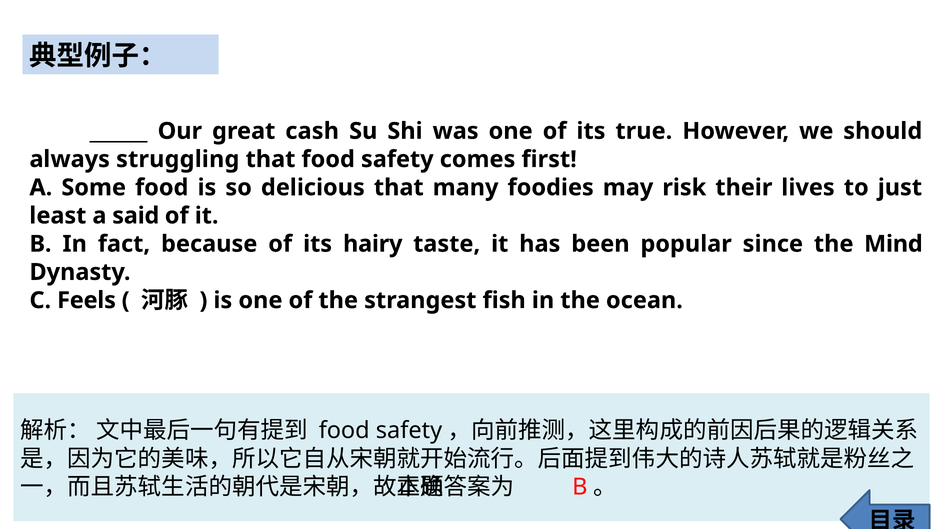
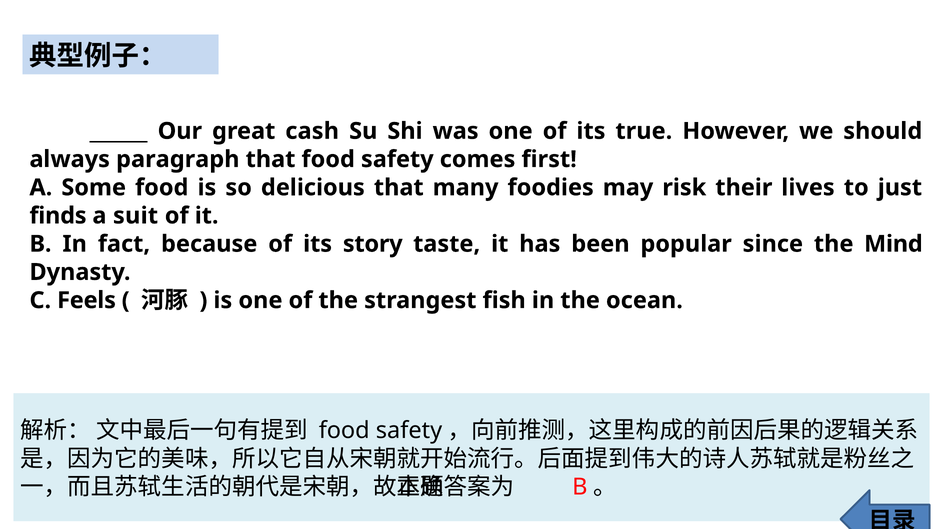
struggling: struggling -> paragraph (178, 159)
least: least -> finds (58, 216)
said: said -> suit (136, 216)
hairy: hairy -> story (373, 244)
